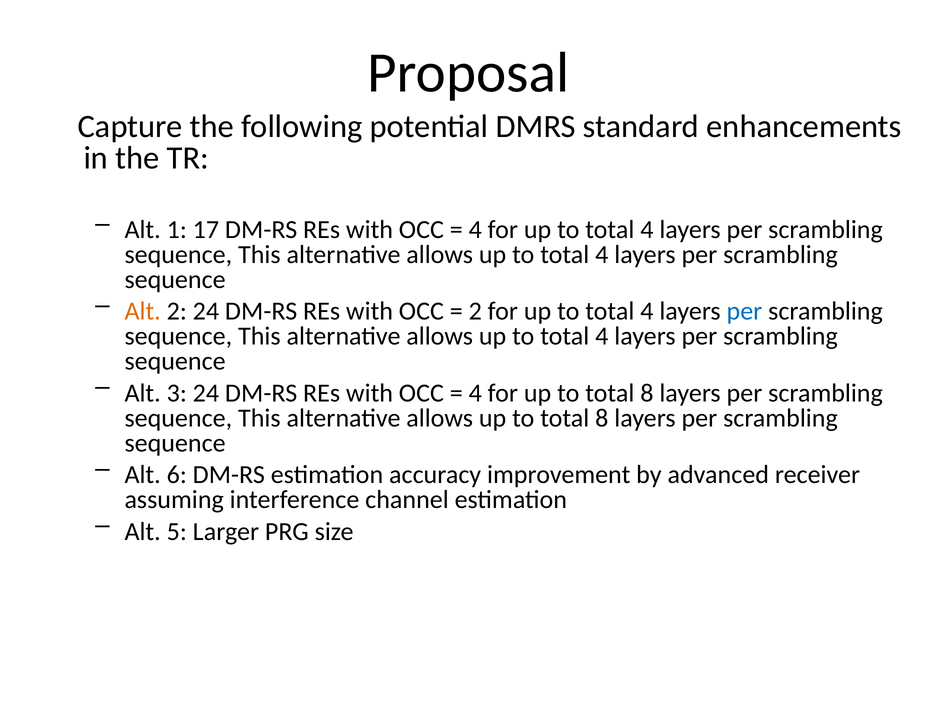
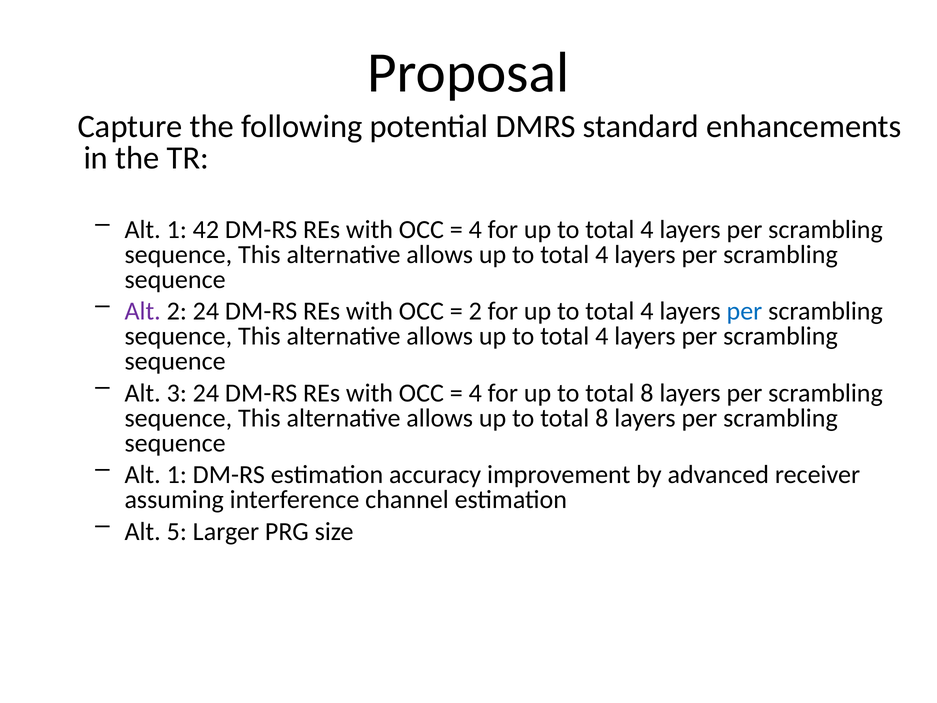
17: 17 -> 42 (206, 230)
Alt colour: orange -> purple (143, 311)
6: 6 -> 1 (177, 475)
